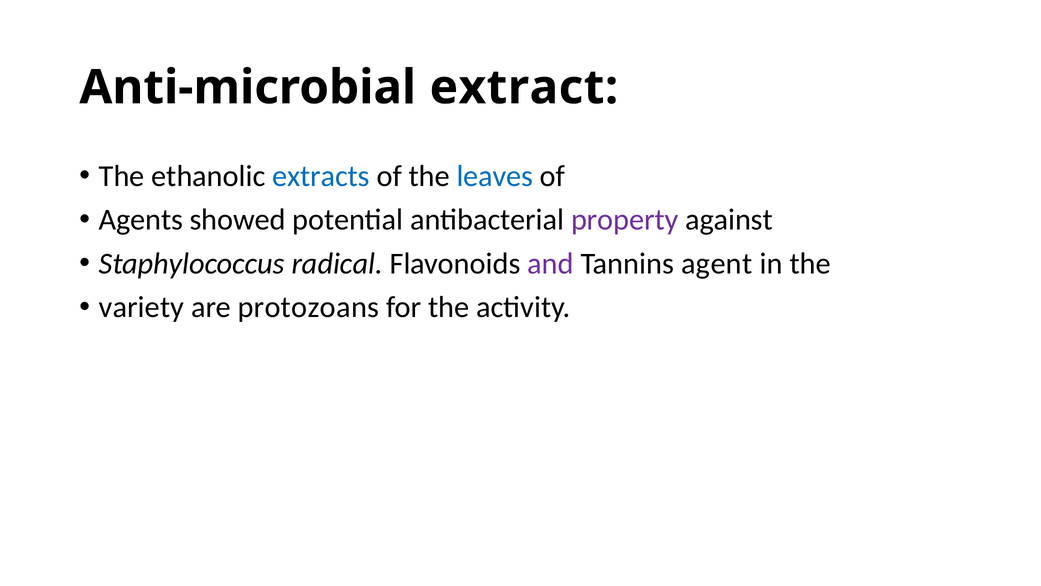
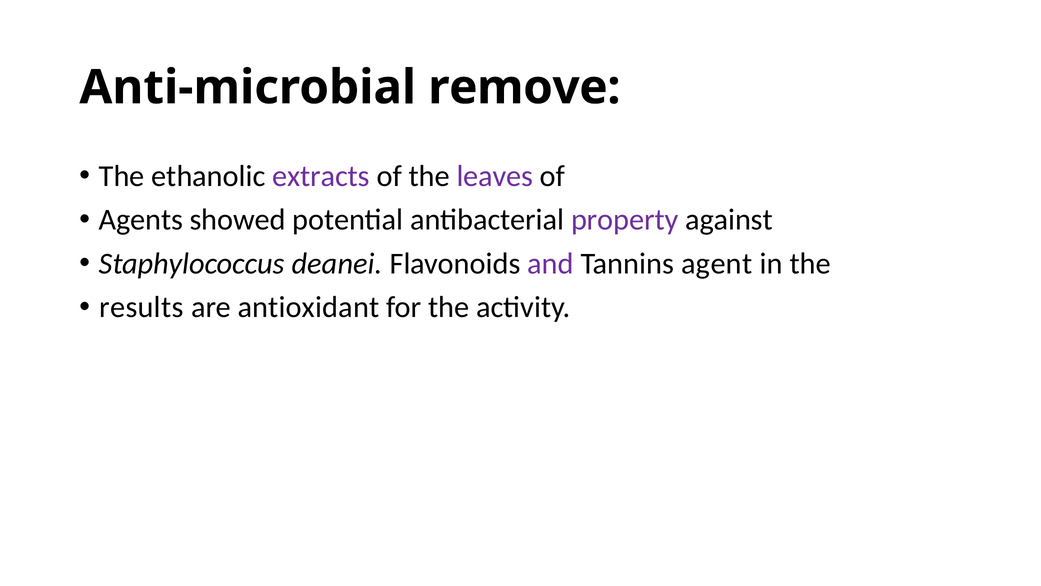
extract: extract -> remove (524, 87)
extracts colour: blue -> purple (321, 176)
leaves colour: blue -> purple (495, 176)
radical: radical -> deanei (337, 263)
variety: variety -> results (141, 307)
protozoans: protozoans -> antioxidant (308, 307)
